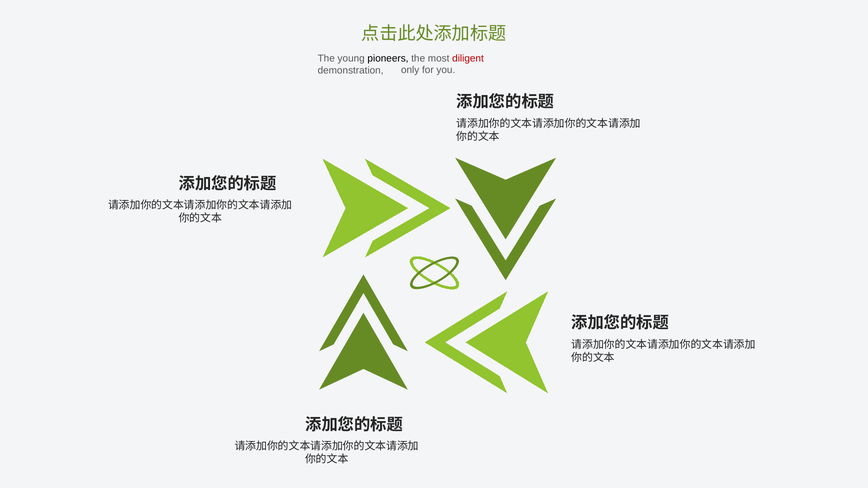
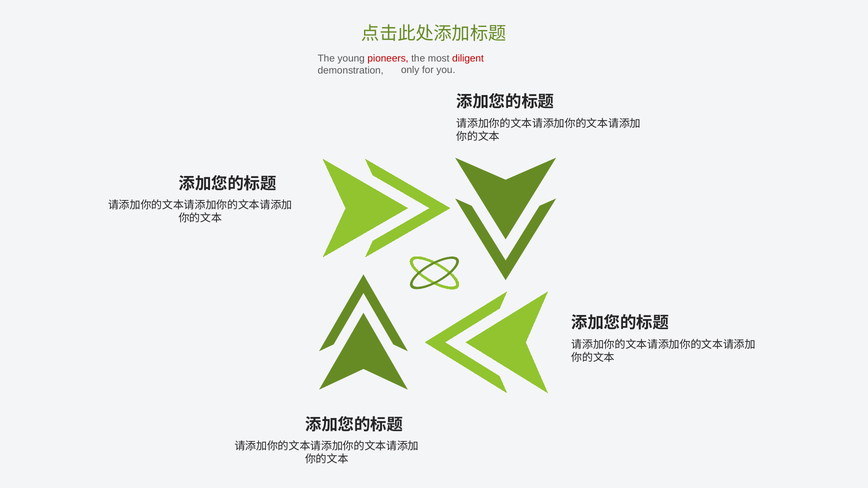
pioneers colour: black -> red (388, 59)
